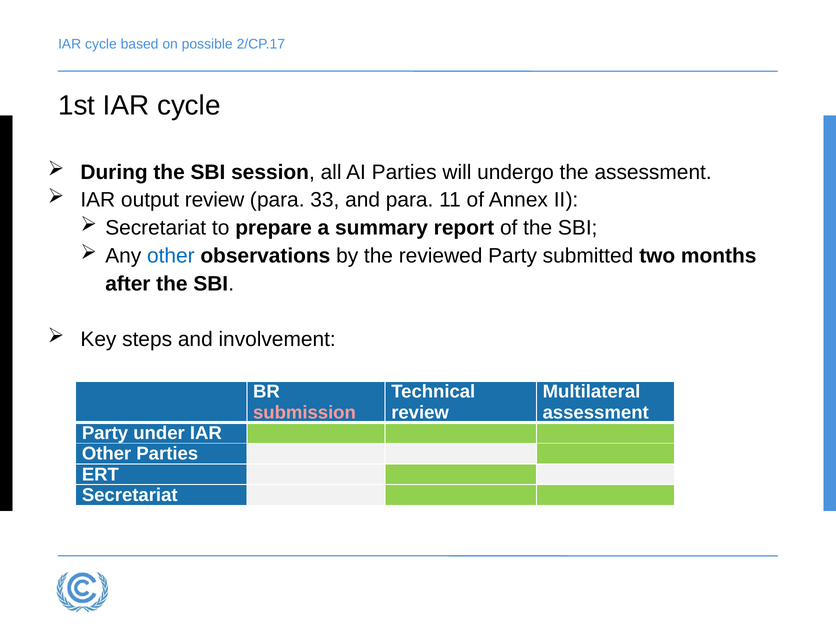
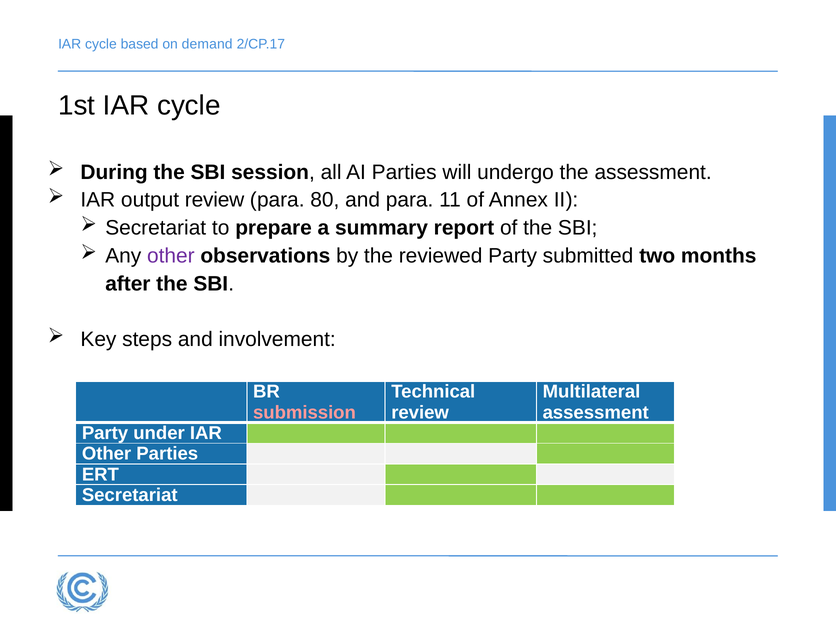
possible: possible -> demand (207, 44)
33: 33 -> 80 (325, 200)
other colour: blue -> purple (171, 256)
